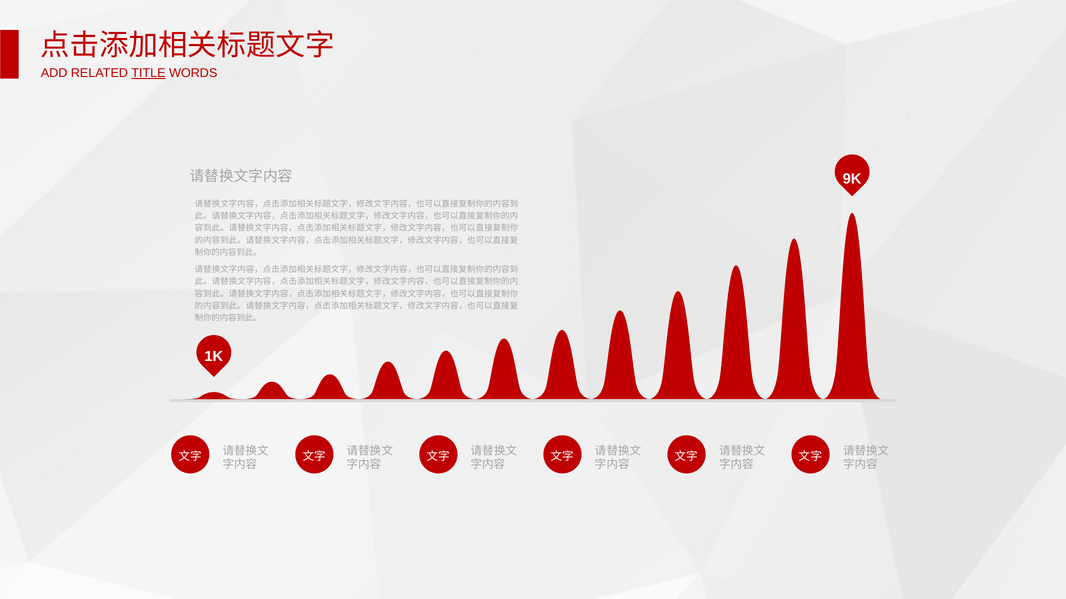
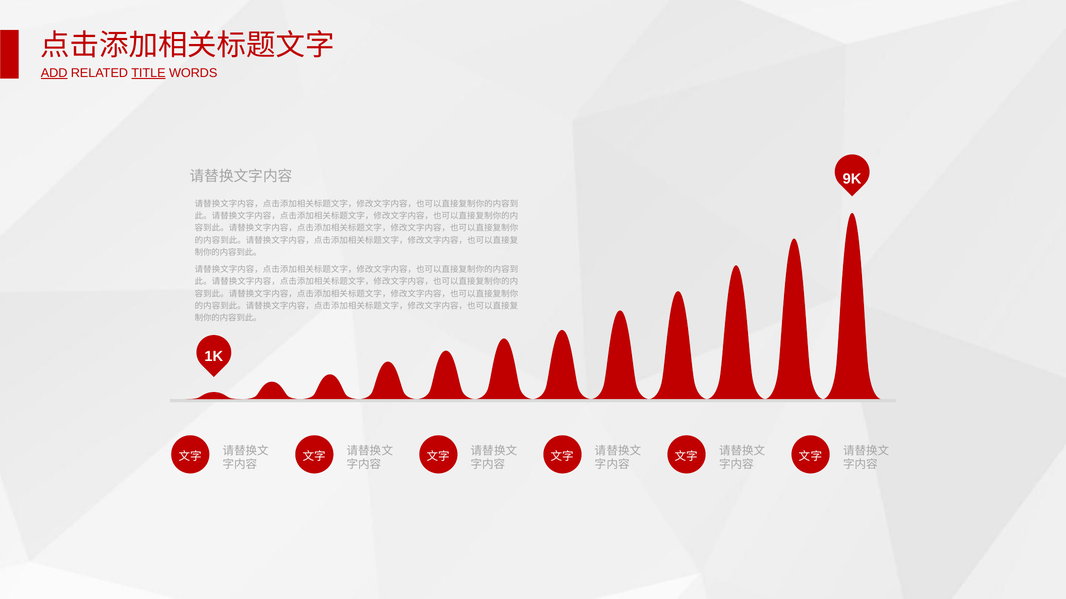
ADD underline: none -> present (54, 73)
